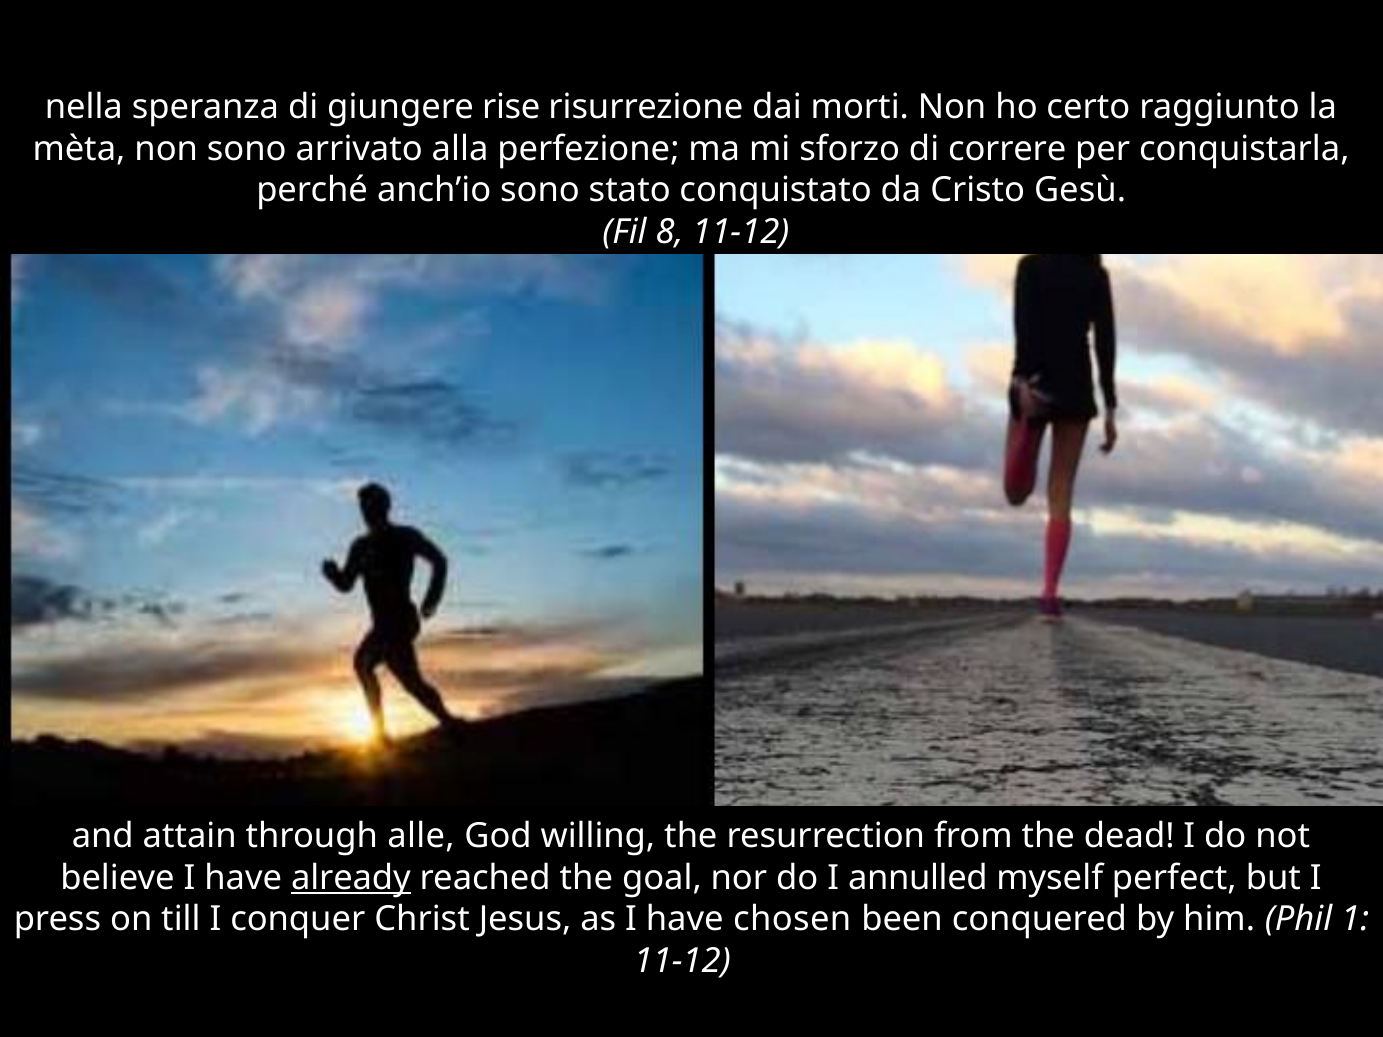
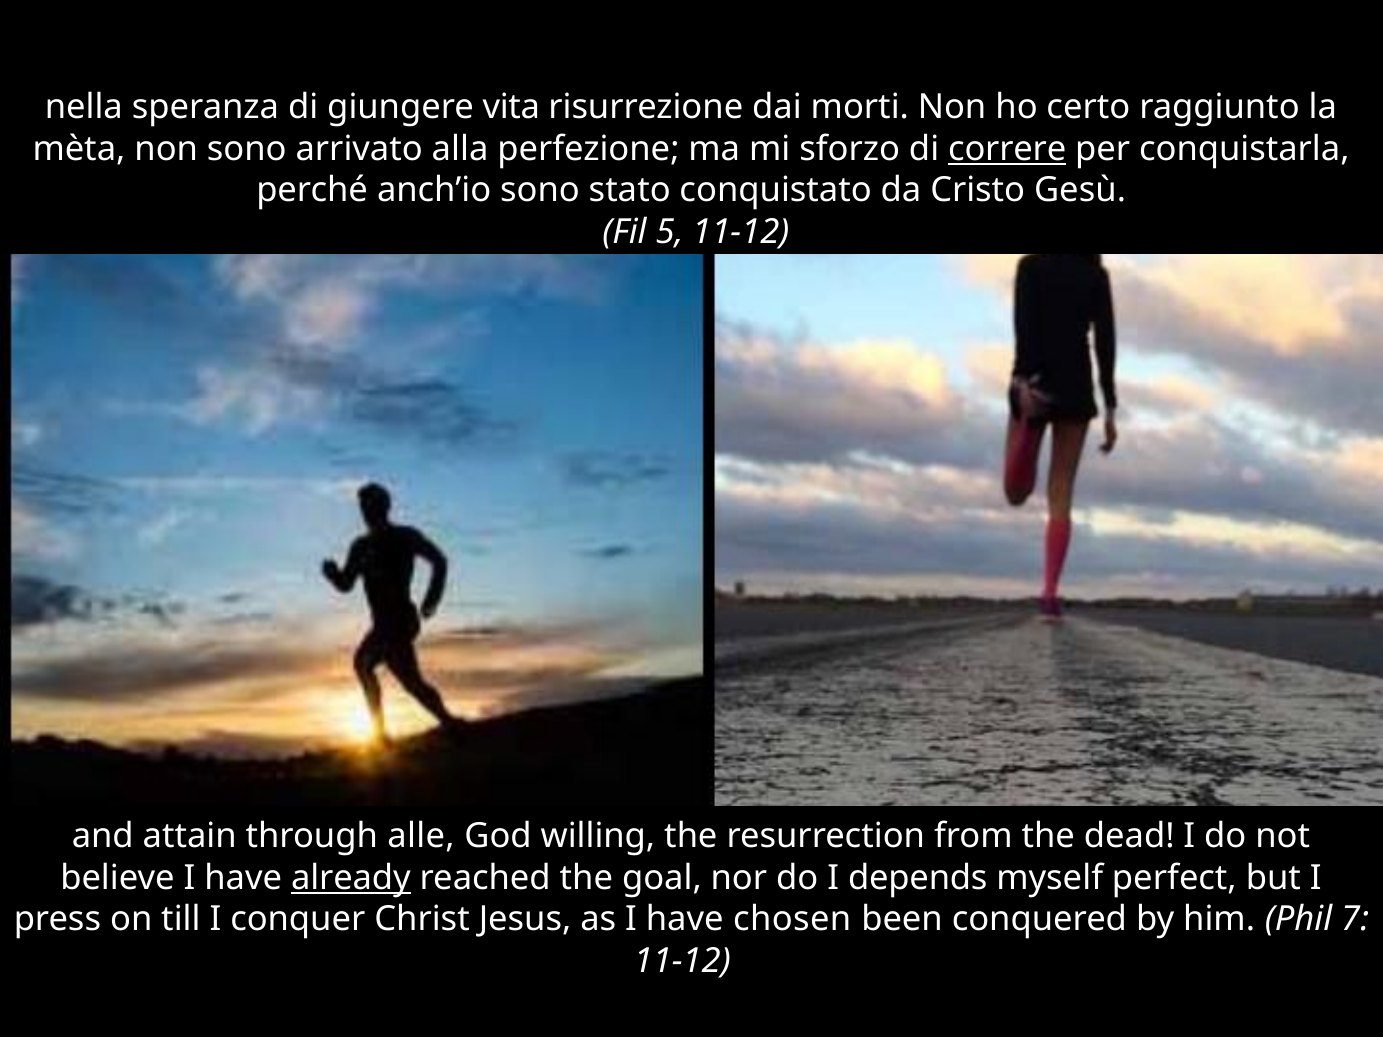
rise: rise -> vita (511, 107)
correre underline: none -> present (1007, 149)
8: 8 -> 5 (670, 232)
annulled: annulled -> depends (918, 878)
1: 1 -> 7 (1355, 920)
